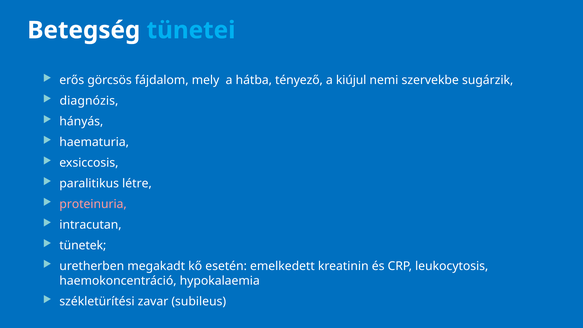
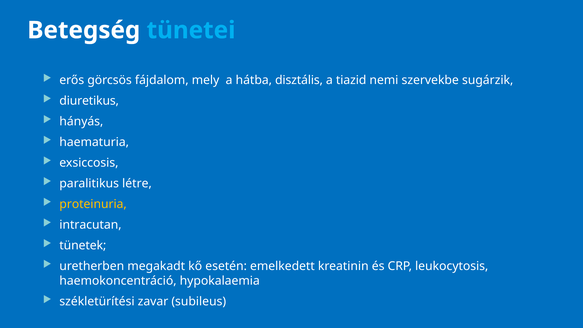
tényező: tényező -> disztális (299, 80)
kiújul: kiújul -> tiazid (351, 80)
diagnózis: diagnózis -> diuretikus (89, 101)
proteinuria colour: pink -> yellow (93, 204)
